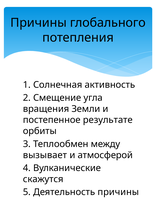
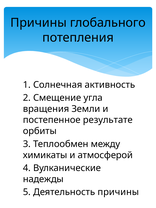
вызывает: вызывает -> химикаты (45, 155)
скажутся: скажутся -> надежды (43, 179)
